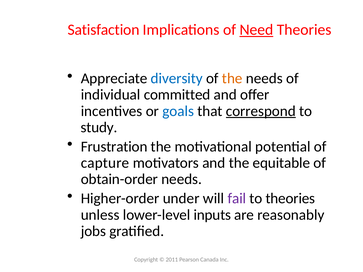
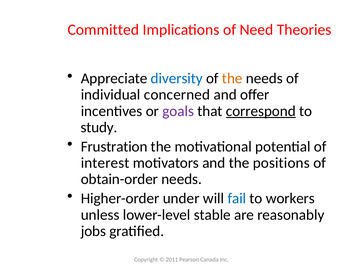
Satisfaction: Satisfaction -> Committed (103, 30)
Need underline: present -> none (256, 30)
committed: committed -> concerned (177, 95)
goals colour: blue -> purple (178, 111)
capture: capture -> interest (105, 163)
equitable: equitable -> positions (281, 163)
fail colour: purple -> blue (237, 199)
to theories: theories -> workers (290, 199)
inputs: inputs -> stable (212, 215)
